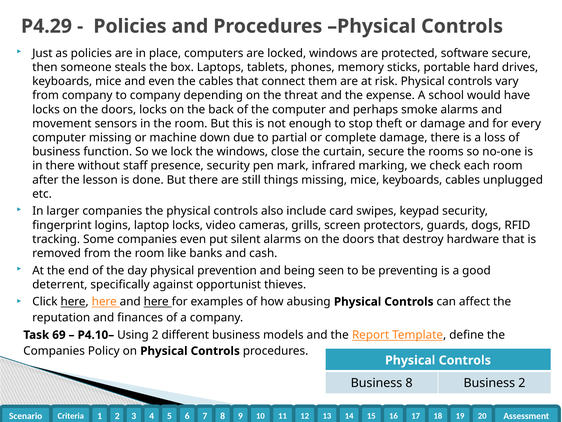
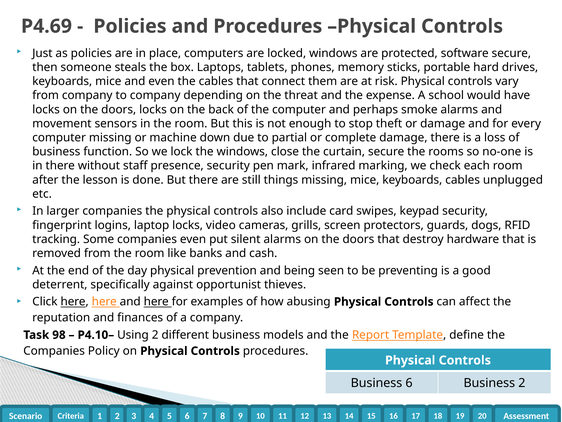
P4.29: P4.29 -> P4.69 (46, 26)
69: 69 -> 98 (59, 335)
Business 8: 8 -> 6 (409, 383)
